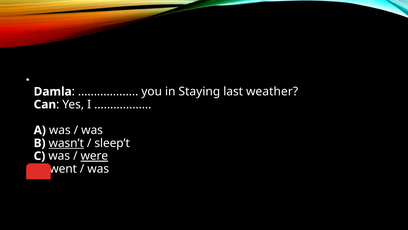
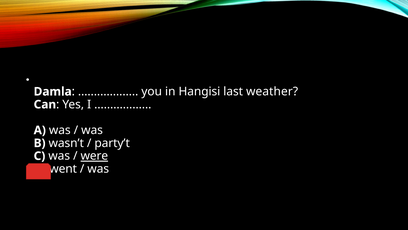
Staying: Staying -> Hangisi (199, 91)
wasn’t underline: present -> none (66, 143)
sleep’t: sleep’t -> party’t (112, 143)
